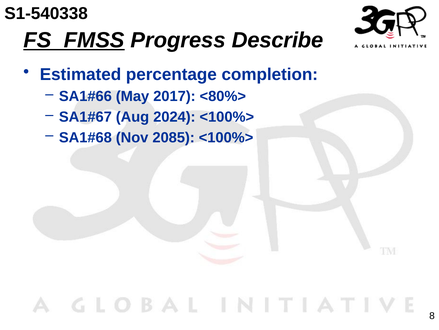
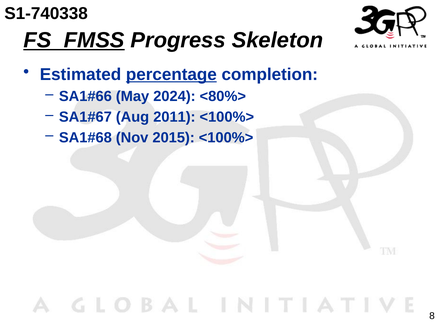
S1-540338: S1-540338 -> S1-740338 (46, 14)
Describe: Describe -> Skeleton (278, 40)
percentage underline: none -> present (171, 74)
2017: 2017 -> 2024 (174, 96)
2024: 2024 -> 2011 (174, 117)
2085: 2085 -> 2015 (174, 137)
